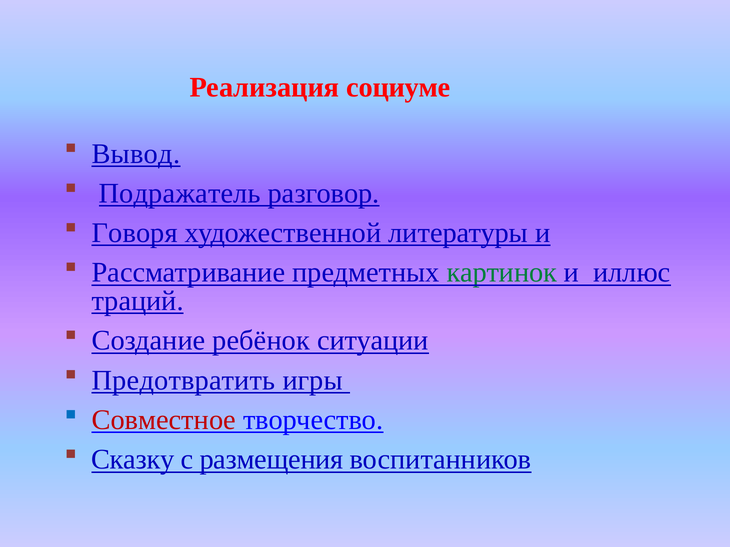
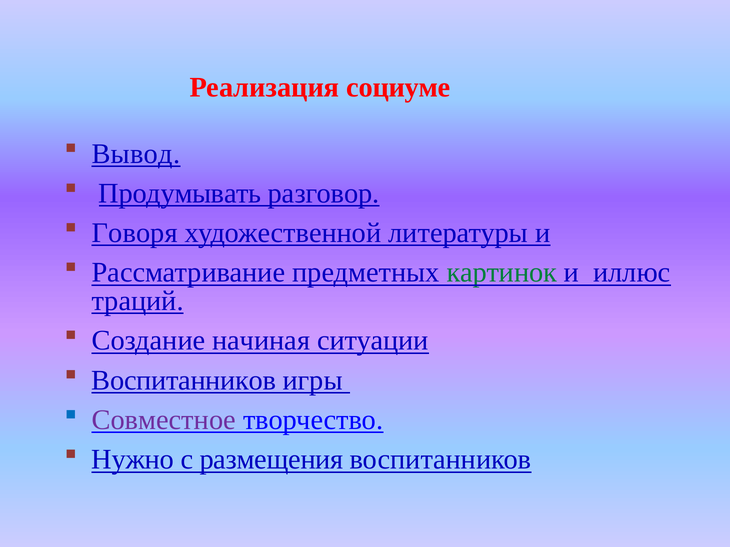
Подражатель: Подражатель -> Продумывать (180, 193)
ребёнок: ребёнок -> начиная (261, 341)
Предотвратить: Предотвратить -> Воспитанников (184, 381)
Совместное colour: red -> purple (164, 420)
Сказку: Сказку -> Нужно (133, 460)
